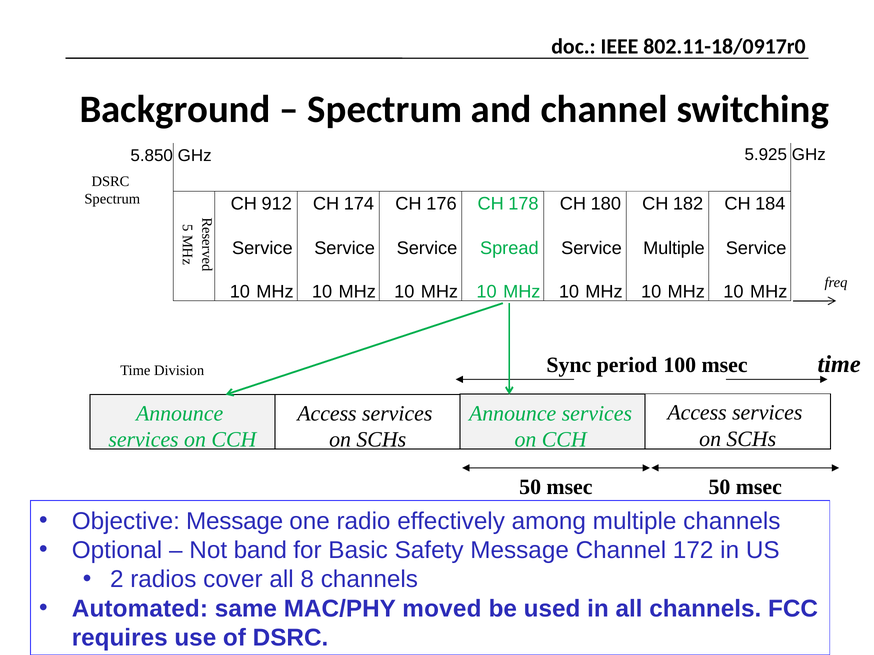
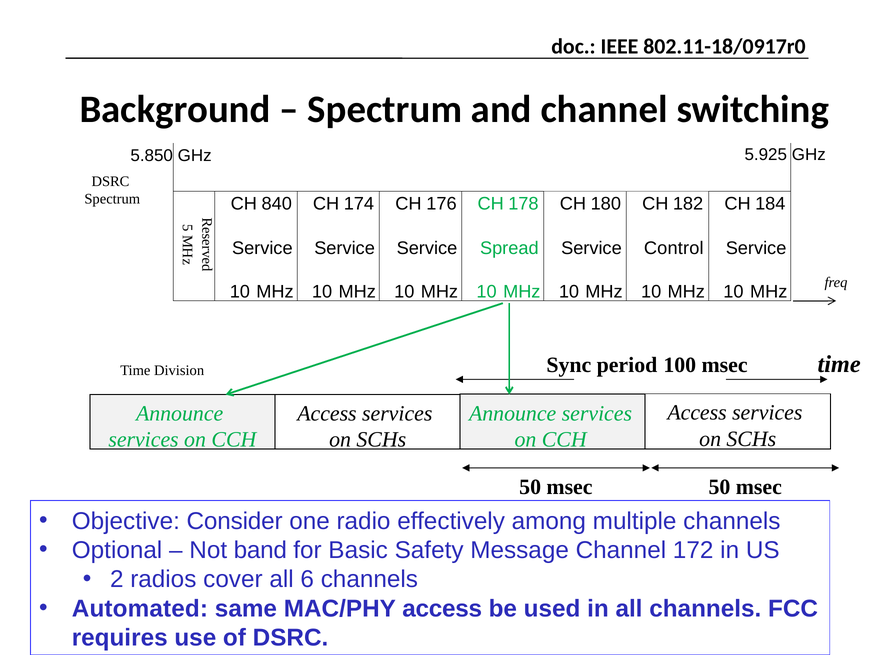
912: 912 -> 840 (277, 204)
Multiple: Multiple -> Control (674, 248)
Objective Message: Message -> Consider (235, 522)
8: 8 -> 6 (307, 580)
MAC/PHY moved: moved -> access (442, 609)
